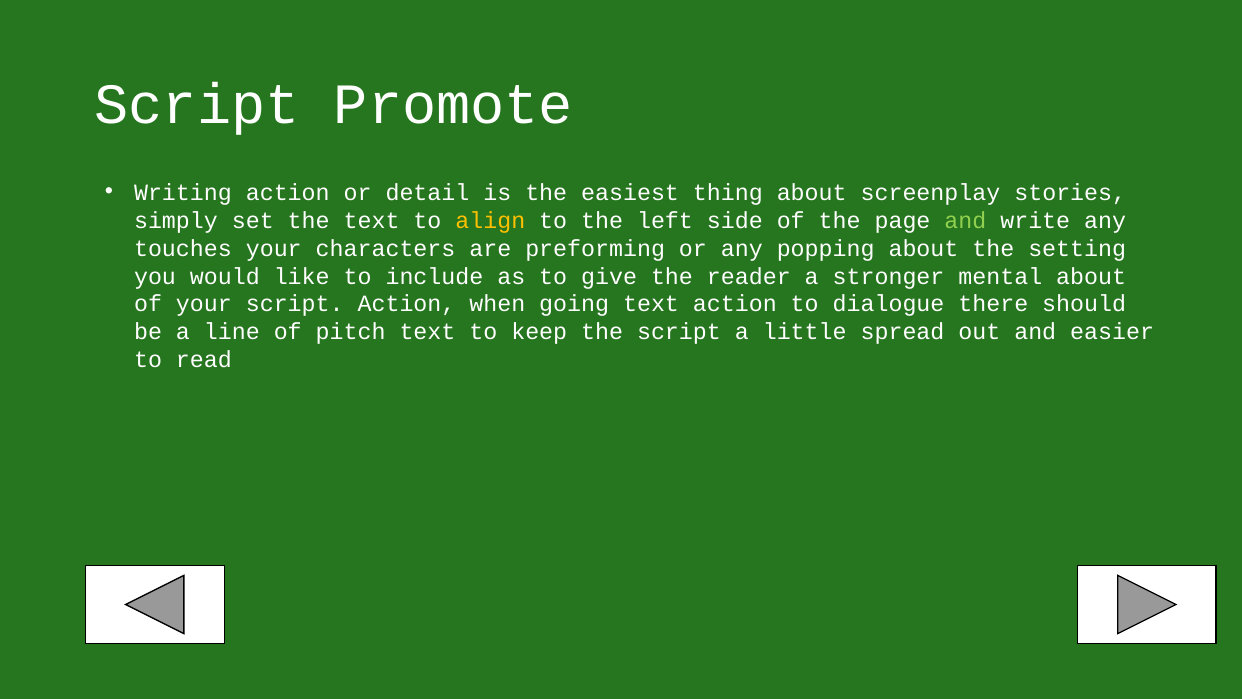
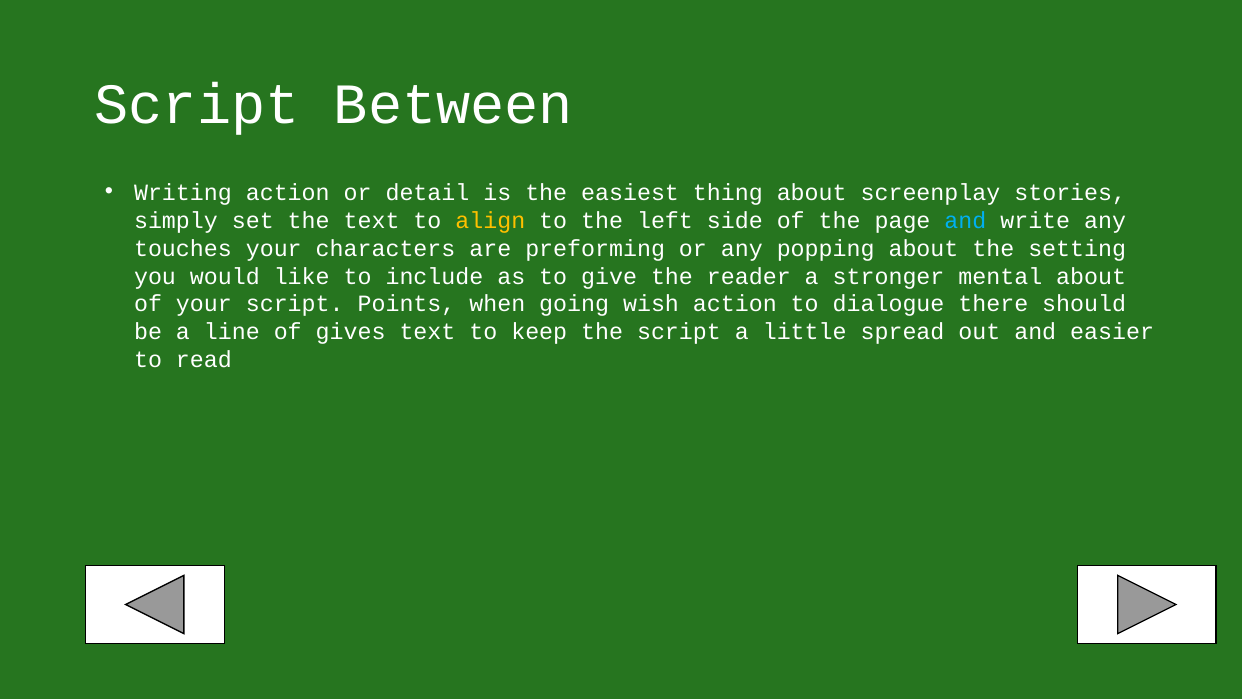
Promote: Promote -> Between (453, 104)
and colour: light green -> light blue (965, 220)
script Action: Action -> Points (407, 304)
going text: text -> wish (651, 304)
pitch: pitch -> gives (351, 332)
